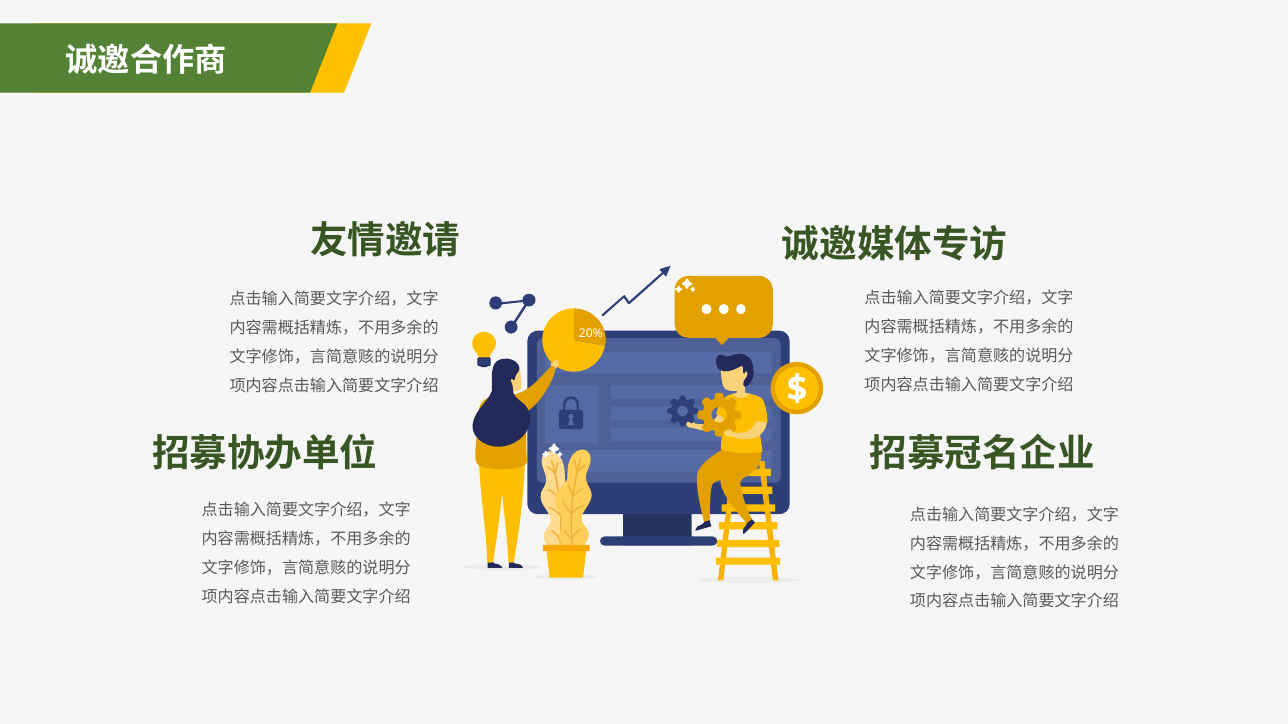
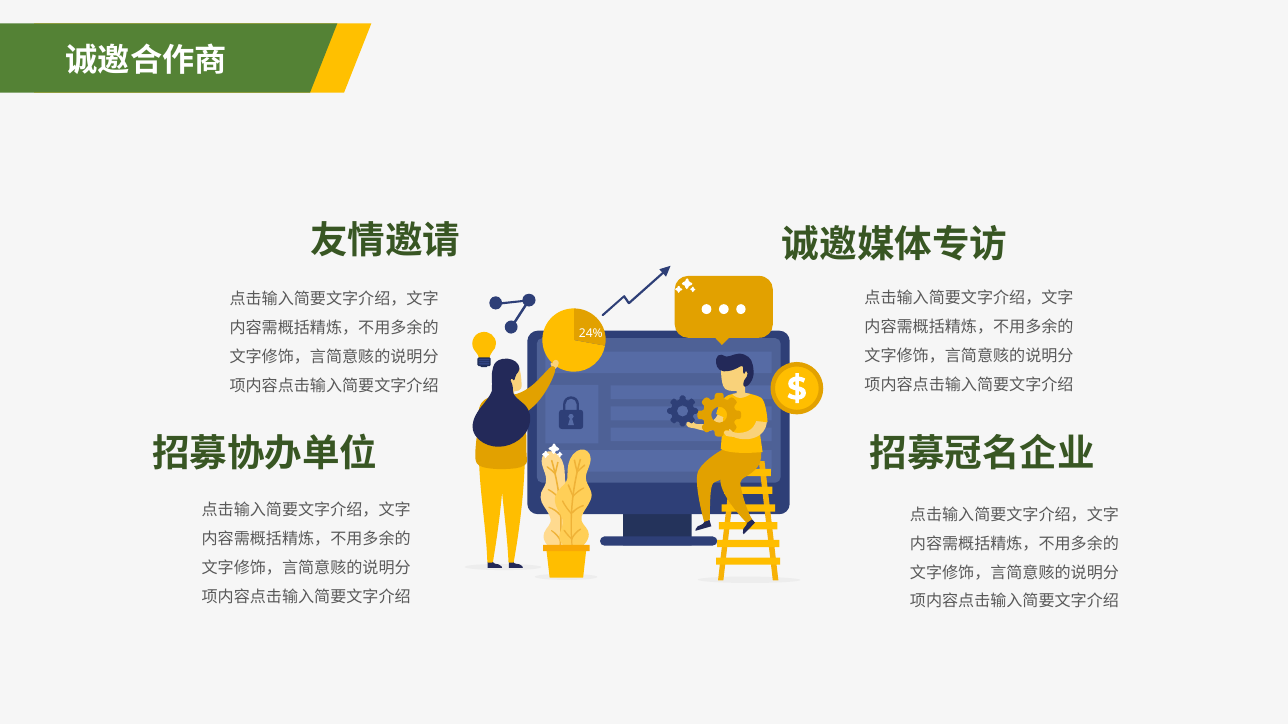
20%: 20% -> 24% (591, 334)
